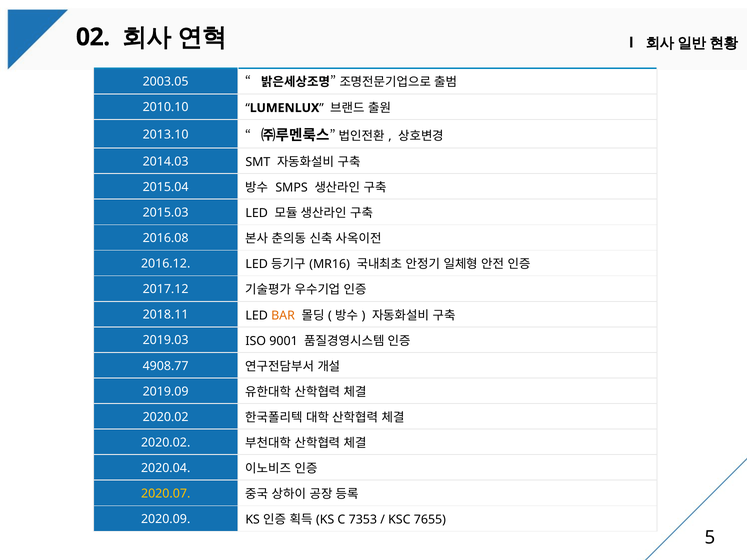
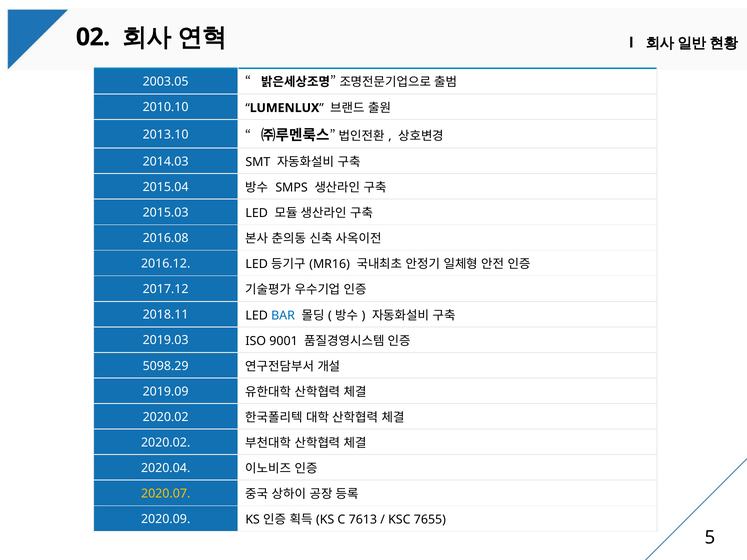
BAR colour: orange -> blue (283, 316)
4908.77: 4908.77 -> 5098.29 (166, 366)
7353: 7353 -> 7613 (363, 520)
